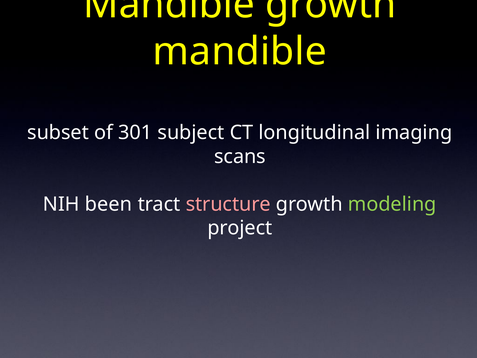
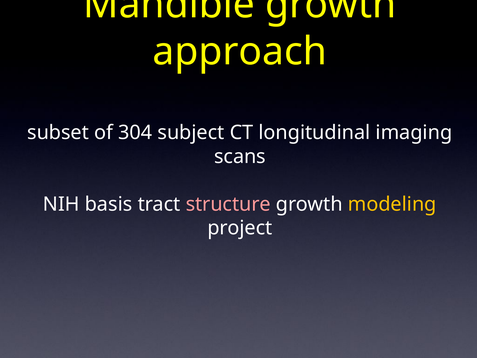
mandible: mandible -> approach (240, 52)
301: 301 -> 304 (135, 132)
been: been -> basis (109, 204)
modeling colour: light green -> yellow (392, 204)
